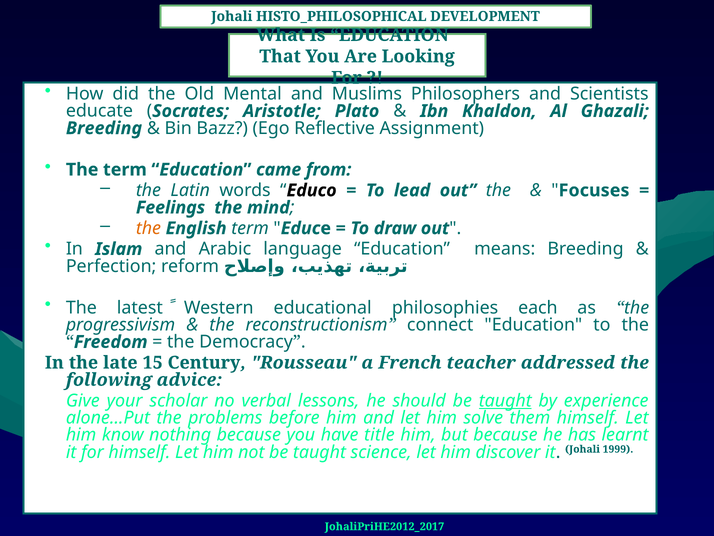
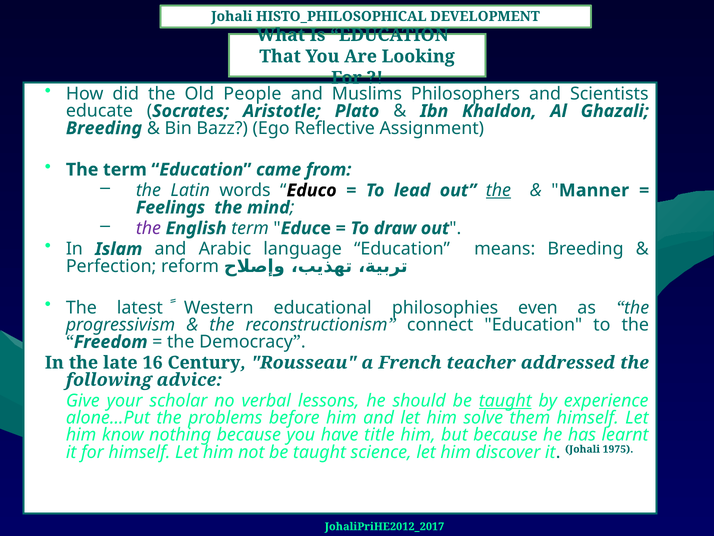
Mental: Mental -> People (252, 94)
the underline: none -> present (498, 190)
Focuses: Focuses -> Manner (594, 190)
the colour: orange -> purple (148, 228)
each: each -> even (538, 307)
15: 15 -> 16 (153, 362)
1999: 1999 -> 1975 (618, 449)
